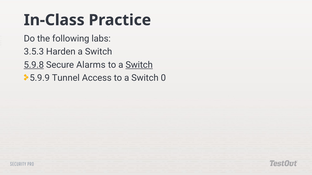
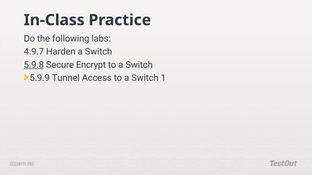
3.5.3: 3.5.3 -> 4.9.7 (34, 52)
Alarms: Alarms -> Encrypt (91, 65)
Switch underline: present -> none (139, 65)
0: 0 -> 1 (163, 78)
